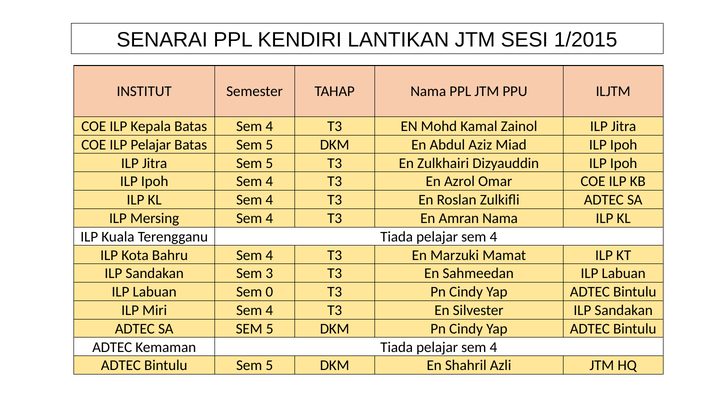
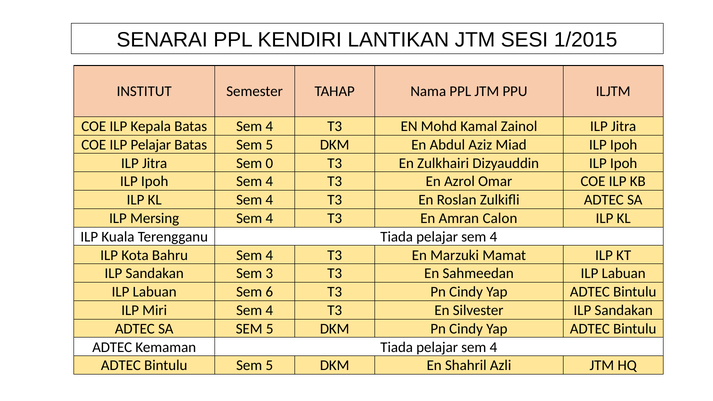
Jitra Sem 5: 5 -> 0 (269, 163)
Amran Nama: Nama -> Calon (500, 218)
0: 0 -> 6 (269, 292)
